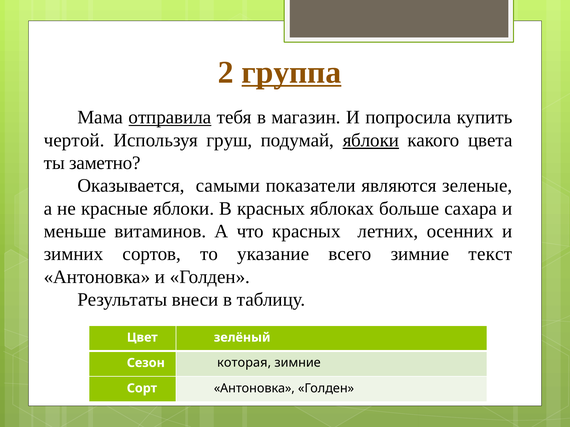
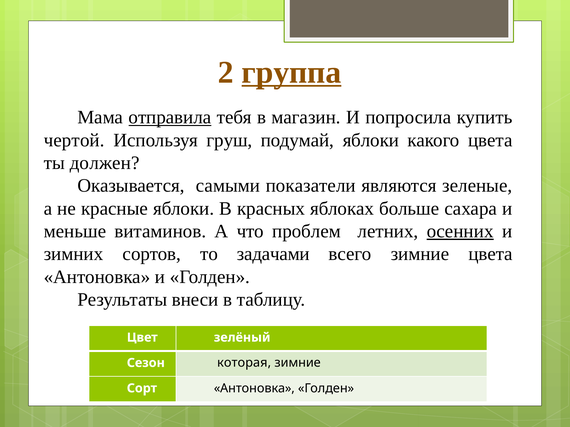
яблоки underline: present -> none (371, 140)
заметно: заметно -> должен (105, 163)
что красных: красных -> проблем (306, 231)
осенних underline: none -> present (460, 231)
указание: указание -> задачами (273, 254)
зимние текст: текст -> цвета (490, 254)
